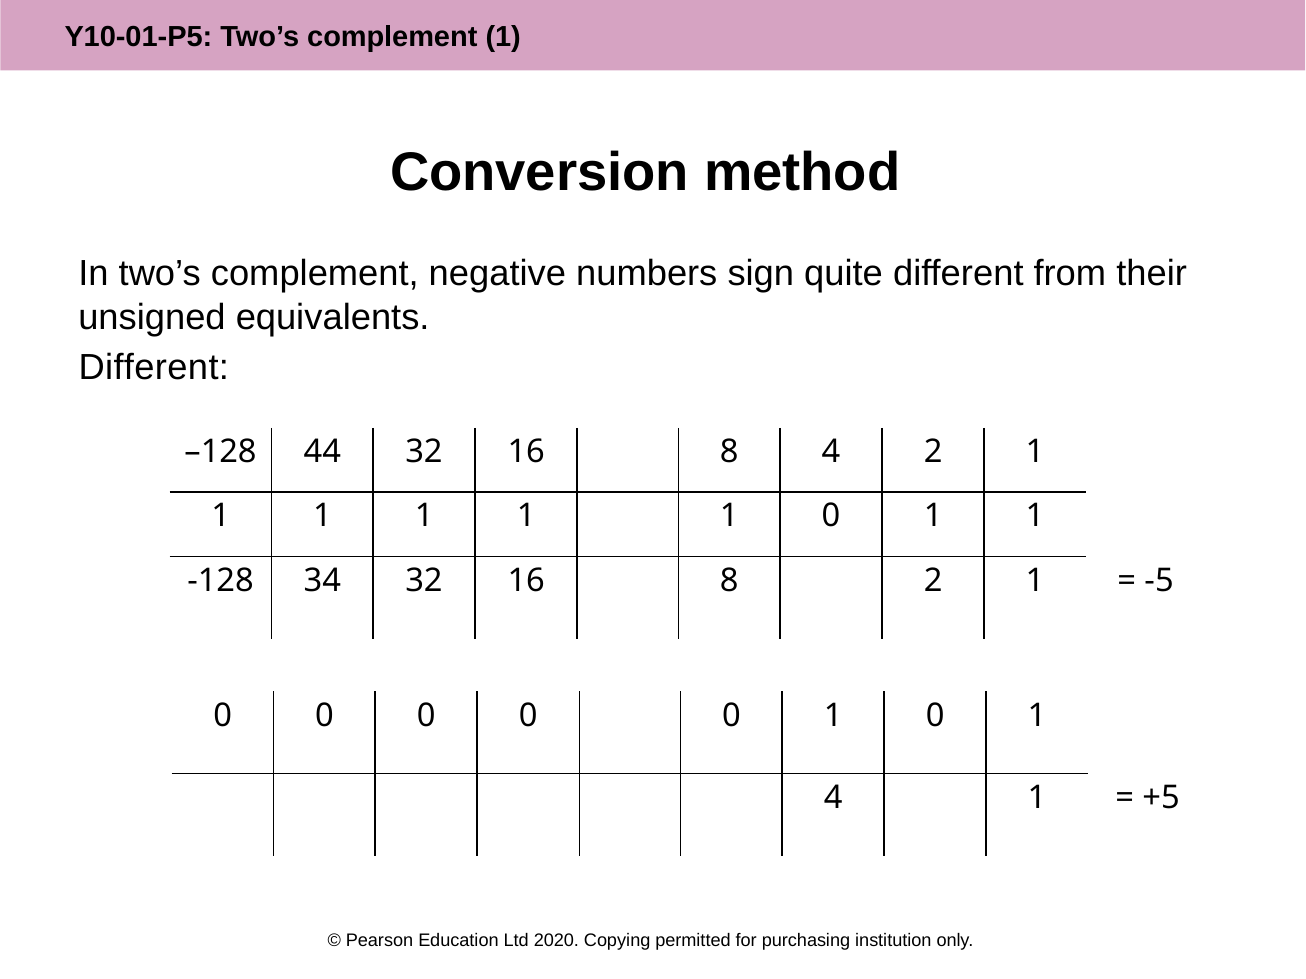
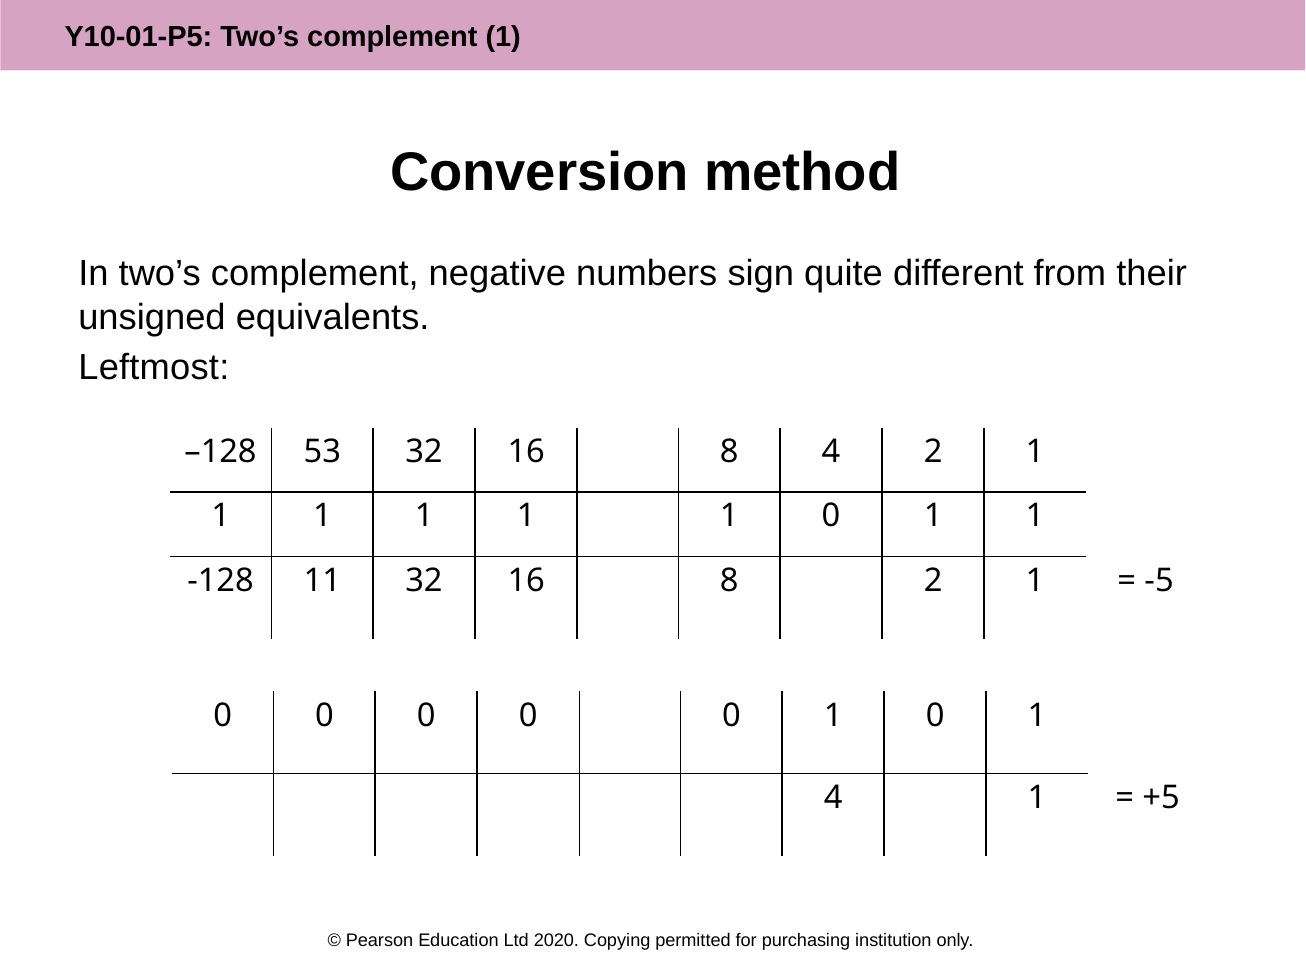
Different: Different -> Leftmost (154, 368)
44: 44 -> 53 (322, 452)
34: 34 -> 11 (322, 581)
